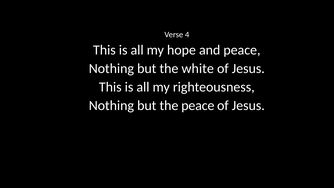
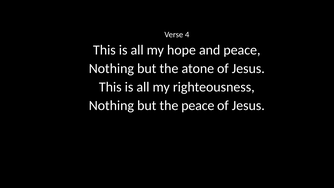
white: white -> atone (198, 69)
